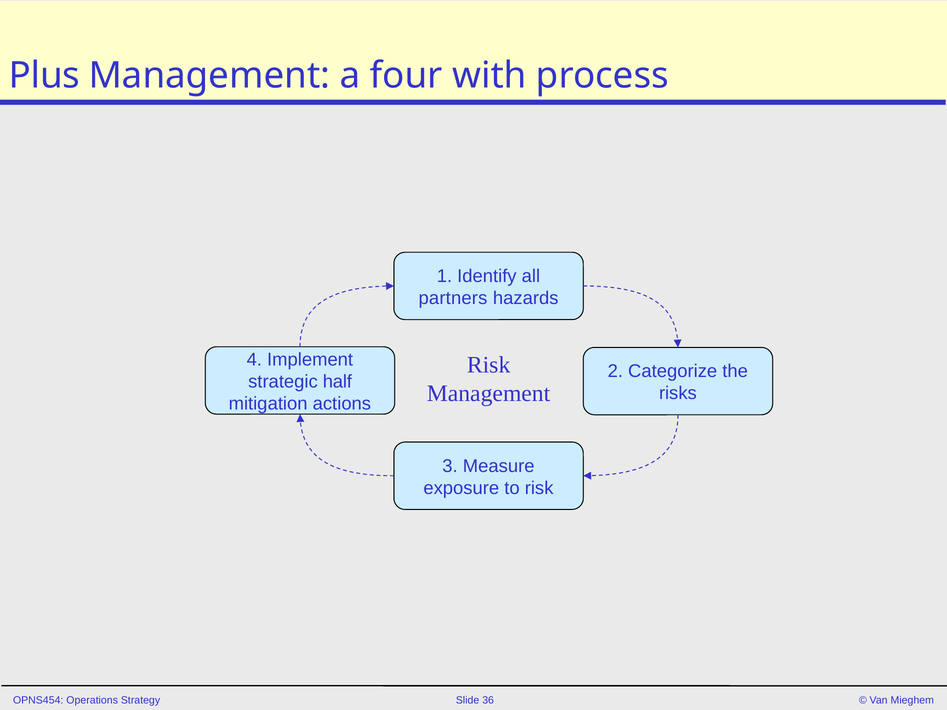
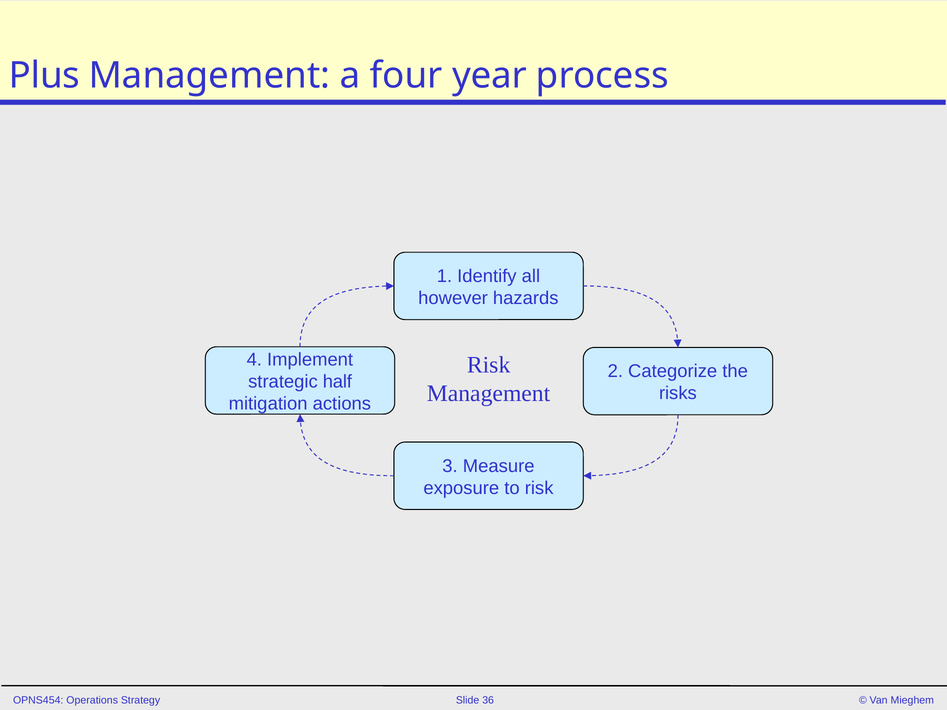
with: with -> year (489, 75)
partners: partners -> however (453, 298)
